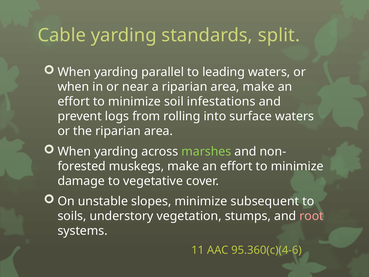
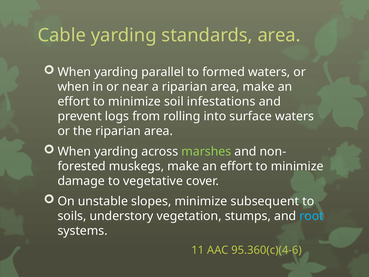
standards split: split -> area (279, 35)
leading: leading -> formed (224, 72)
root colour: pink -> light blue (311, 216)
